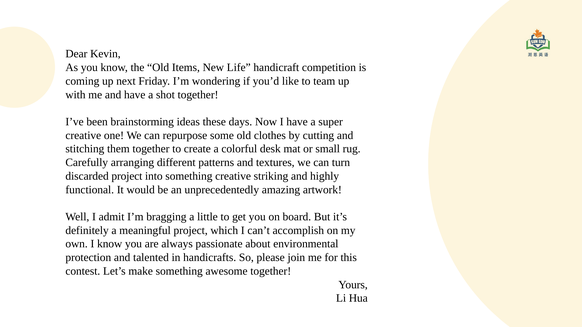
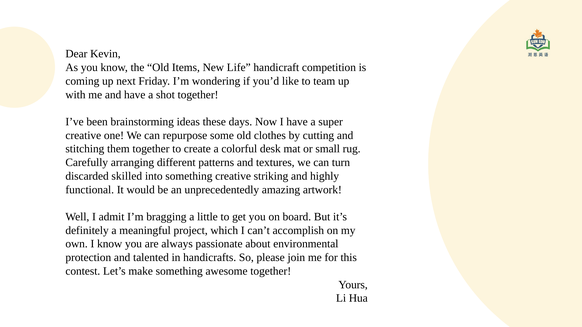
discarded project: project -> skilled (127, 176)
